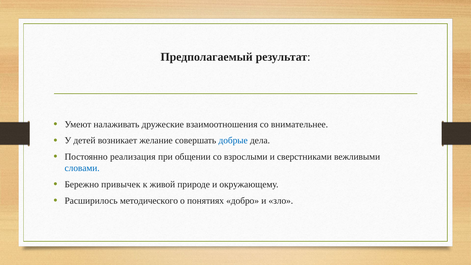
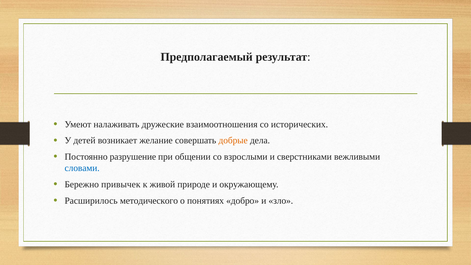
внимательнее: внимательнее -> исторических (299, 124)
добрые colour: blue -> orange (233, 141)
реализация: реализация -> разрушение (133, 157)
